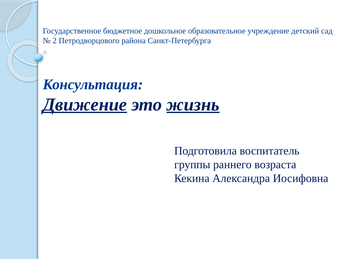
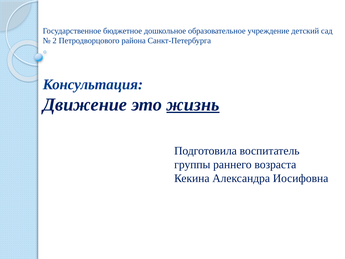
Движение underline: present -> none (85, 104)
